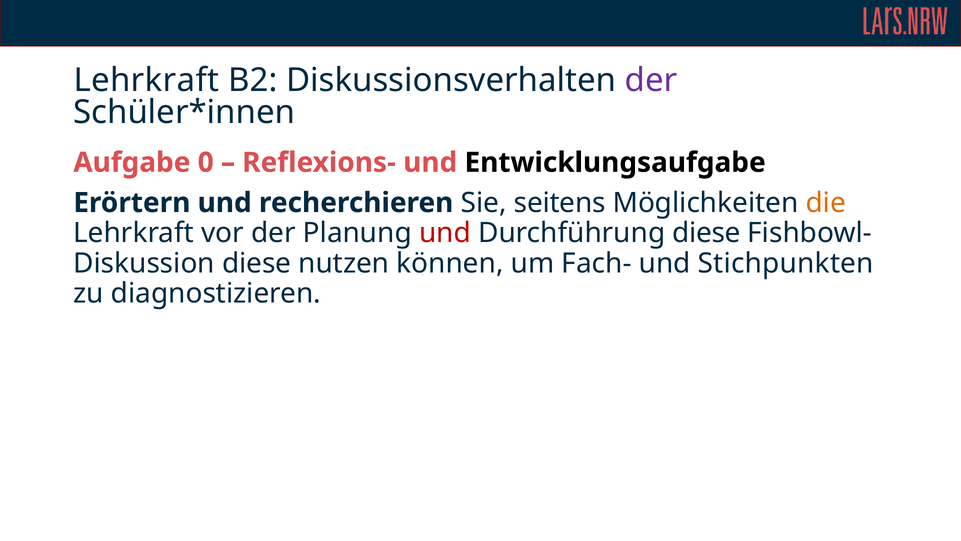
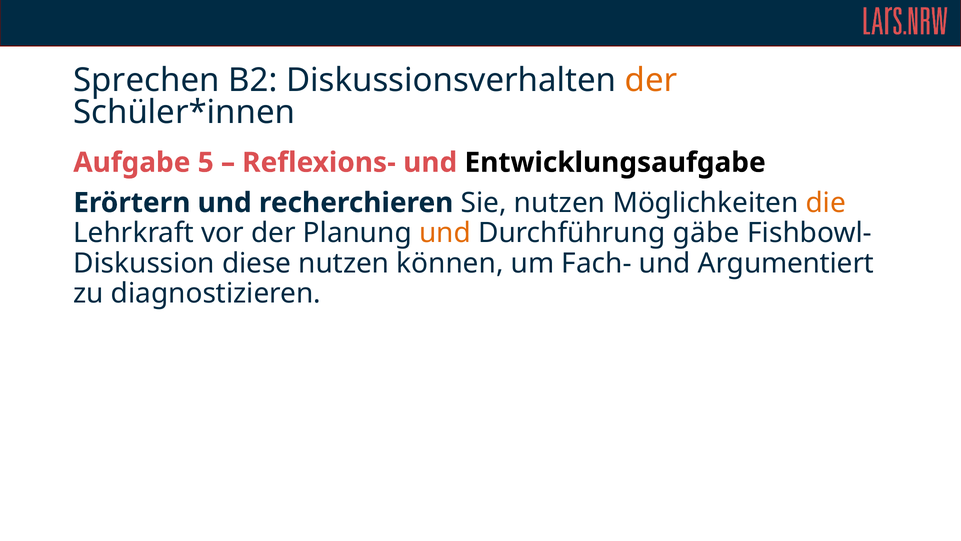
Lehrkraft: Lehrkraft -> Sprechen (147, 80)
der colour: purple -> orange (651, 80)
0: 0 -> 5 (206, 162)
Sie seitens: seitens -> nutzen (560, 203)
und colour: red -> orange (445, 233)
Durchführung diese: diese -> gäbe (706, 233)
Stichpunkten: Stichpunkten -> Argumentiert (786, 263)
